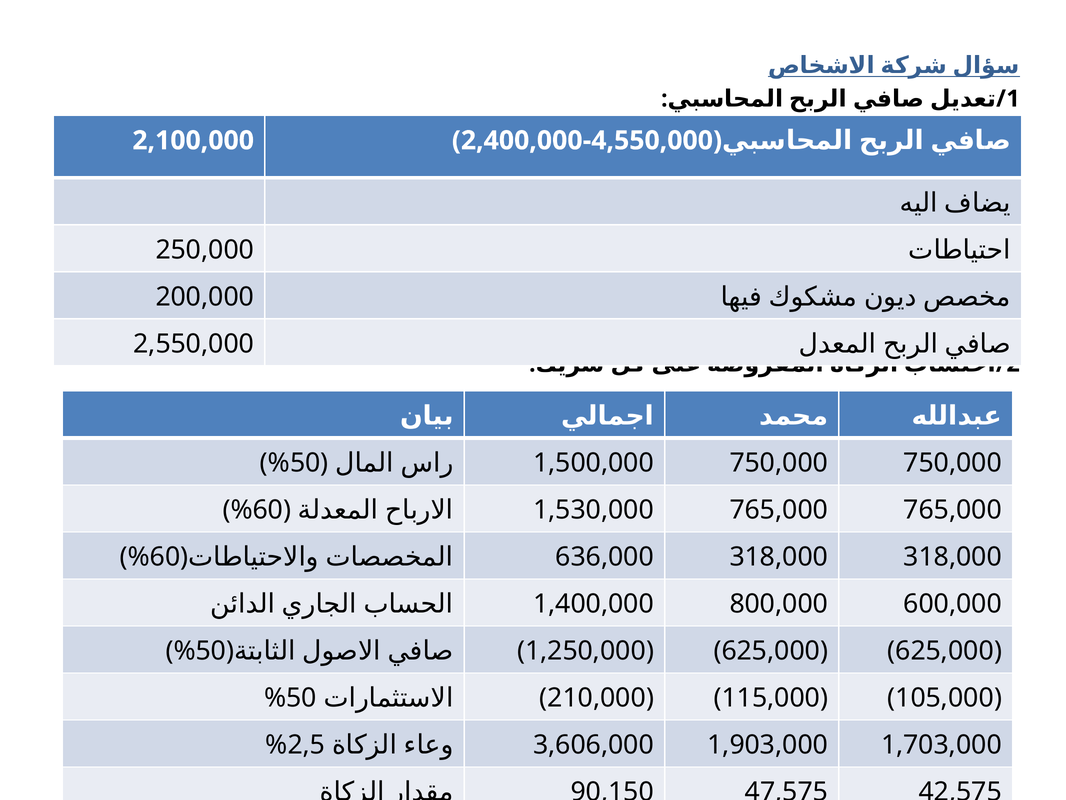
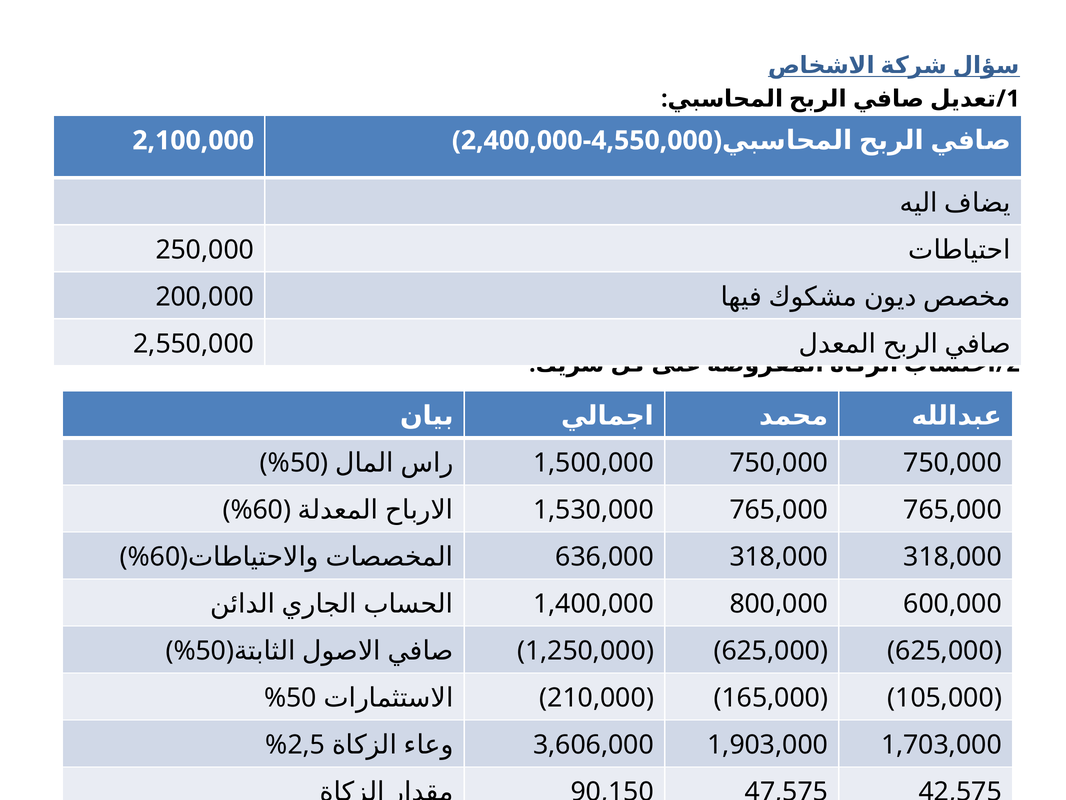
115,000: 115,000 -> 165,000 (771, 698)
